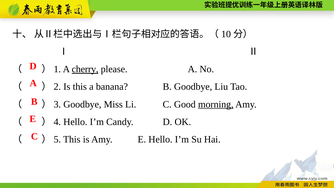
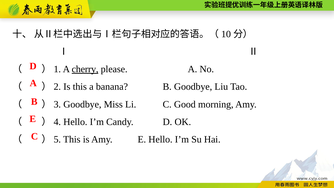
morning underline: present -> none (216, 104)
